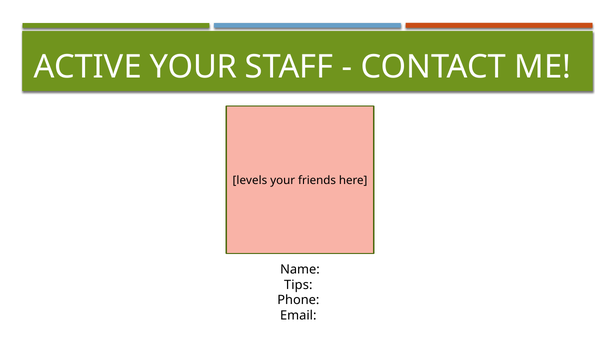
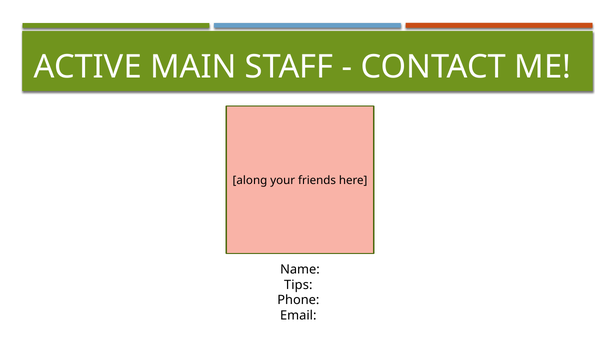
ACTIVE YOUR: YOUR -> MAIN (193, 67)
levels: levels -> along (250, 180)
